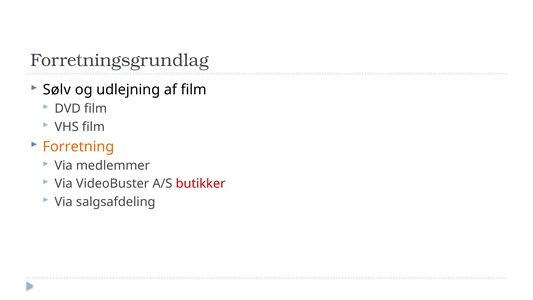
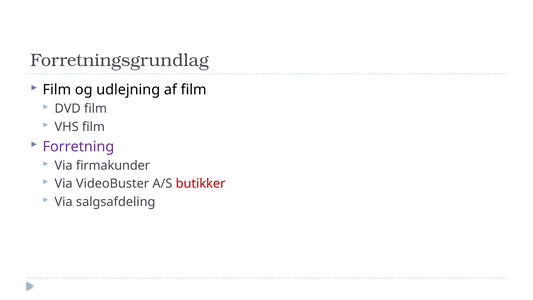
Sølv: Sølv -> Film (57, 90)
Forretning colour: orange -> purple (78, 147)
medlemmer: medlemmer -> firmakunder (113, 165)
